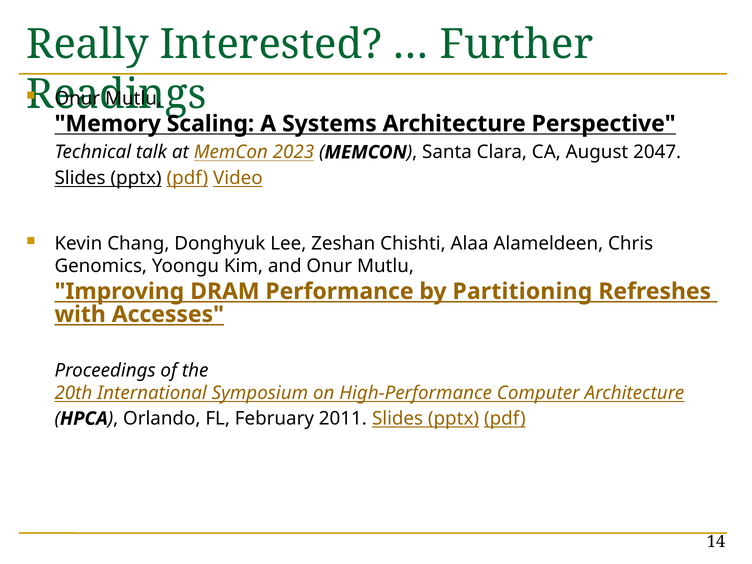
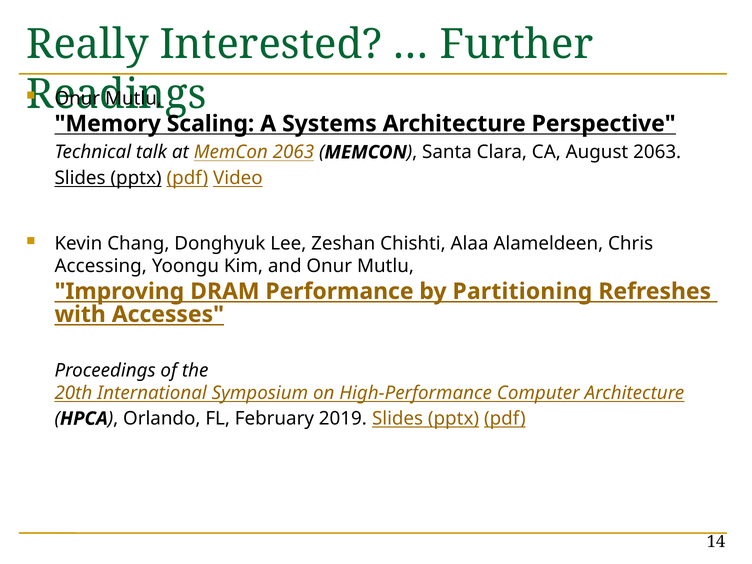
MemCon 2023: 2023 -> 2063 (293, 152)
August 2047: 2047 -> 2063 (657, 152)
Genomics: Genomics -> Accessing (101, 266)
2011: 2011 -> 2019 (343, 419)
